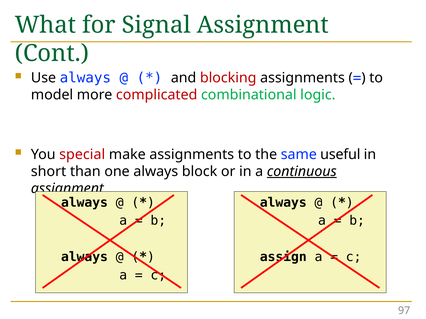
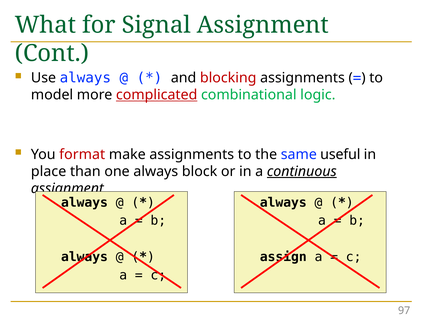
complicated underline: none -> present (157, 95)
special: special -> format (82, 155)
short: short -> place (49, 172)
